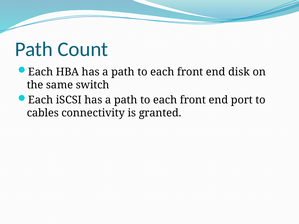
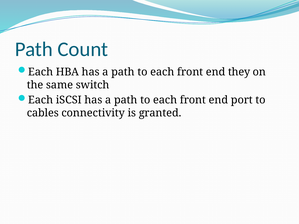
disk: disk -> they (239, 72)
